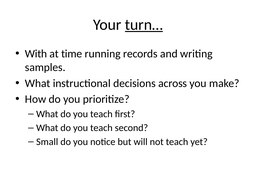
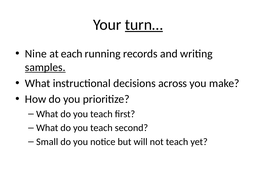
With: With -> Nine (36, 54)
time: time -> each (72, 54)
samples underline: none -> present (45, 67)
